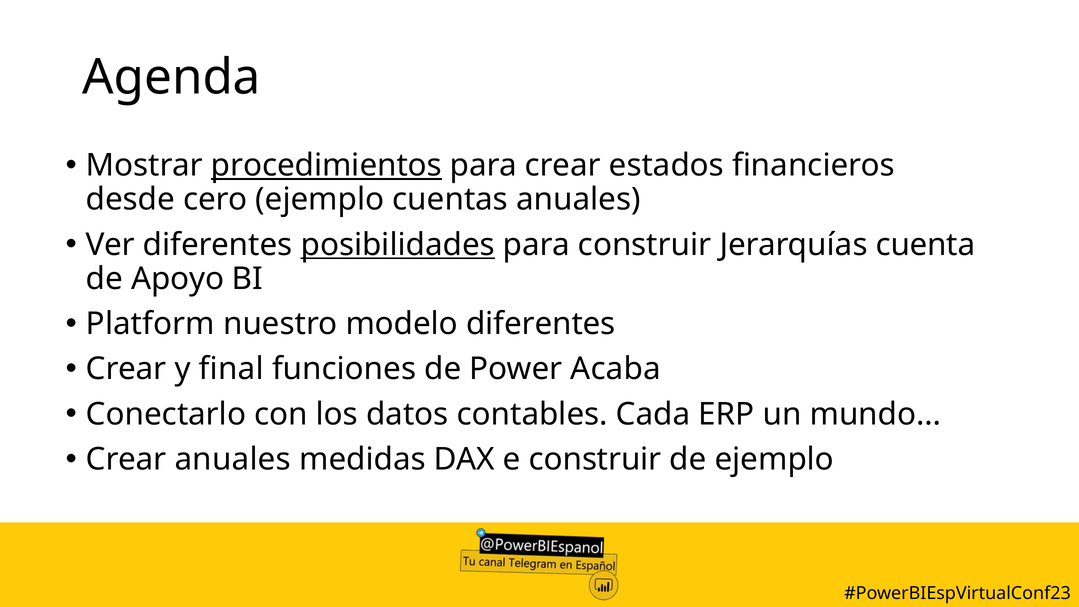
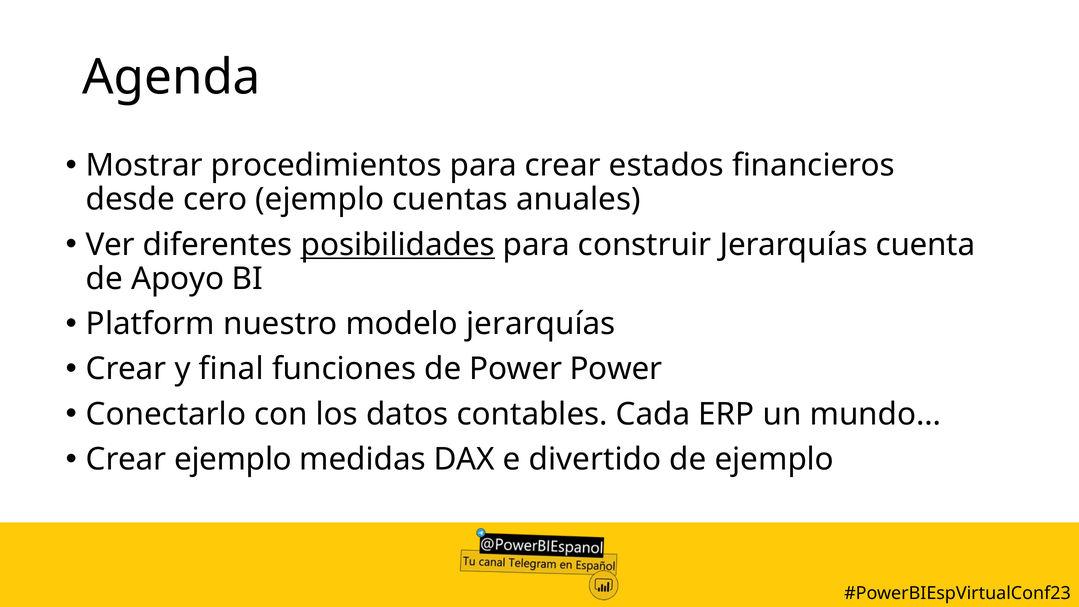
procedimientos underline: present -> none (326, 166)
modelo diferentes: diferentes -> jerarquías (541, 324)
Power Acaba: Acaba -> Power (616, 369)
Crear anuales: anuales -> ejemplo (233, 459)
e construir: construir -> divertido (595, 459)
